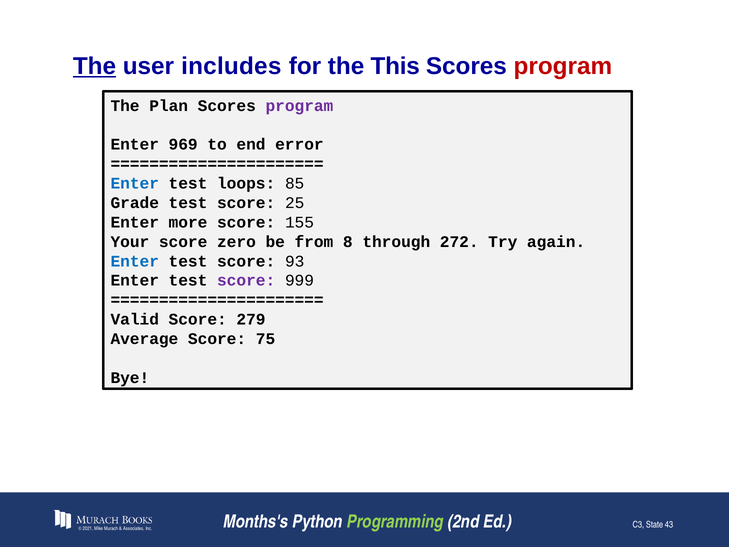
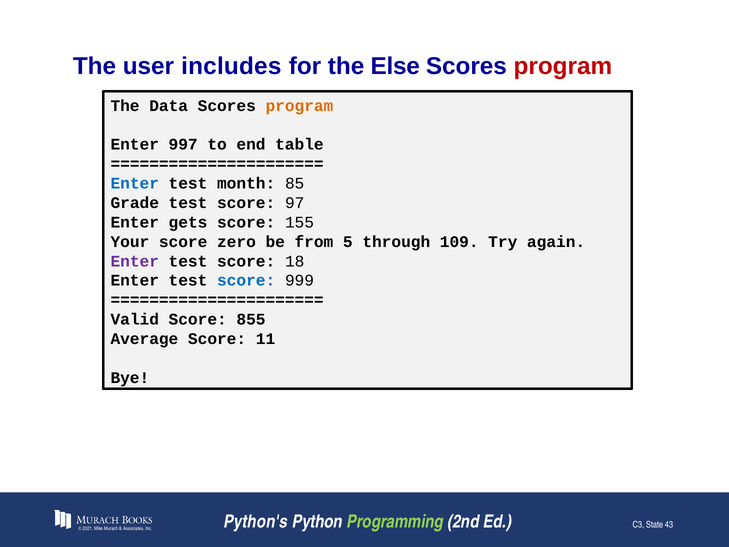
The underline: present -> none (94, 66)
This: This -> Else (395, 66)
Plan: Plan -> Data (169, 106)
program colour: purple -> orange (299, 106)
969: 969 -> 997 (183, 144)
error: error -> table (299, 144)
loops: loops -> month (246, 183)
25: 25 -> 97 (295, 203)
more: more -> gets (188, 222)
8: 8 -> 5 (348, 242)
272: 272 -> 109 (459, 242)
Enter colour: blue -> purple (135, 261)
93: 93 -> 18 (295, 261)
score colour: purple -> blue (246, 280)
279: 279 -> 855 (251, 319)
75: 75 -> 11 (266, 339)
Months's: Months's -> Python's (256, 521)
